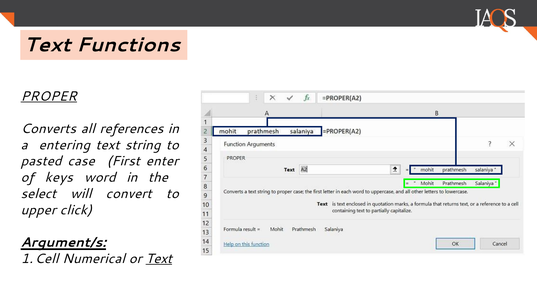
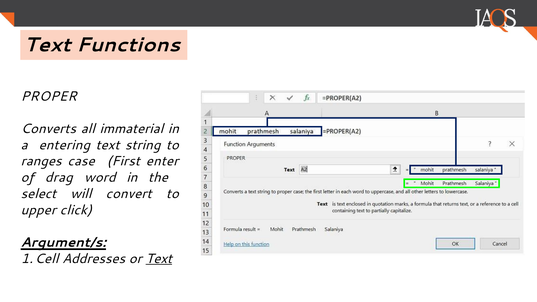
PROPER underline: present -> none (49, 96)
references: references -> immaterial (131, 129)
pasted: pasted -> ranges (41, 161)
keys: keys -> drag (59, 178)
Numerical: Numerical -> Addresses (94, 259)
